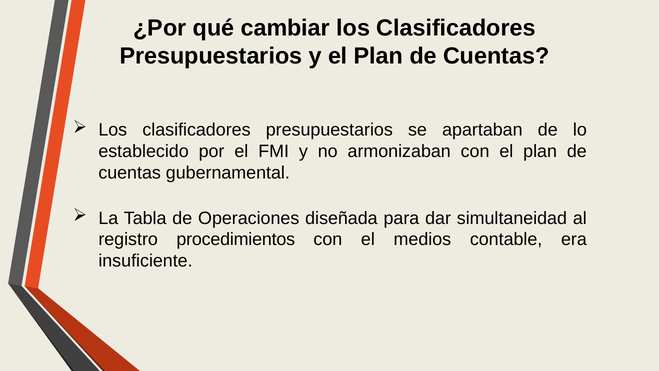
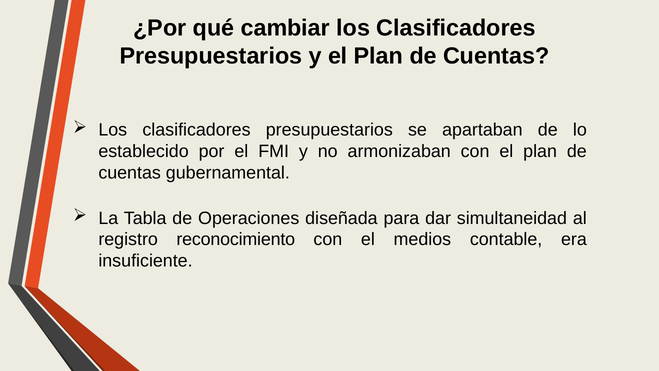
procedimientos: procedimientos -> reconocimiento (236, 239)
